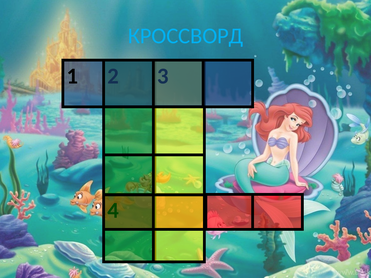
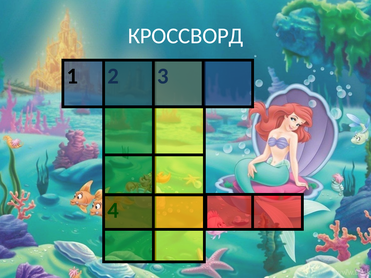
КРОССВОРД colour: light blue -> white (186, 36)
